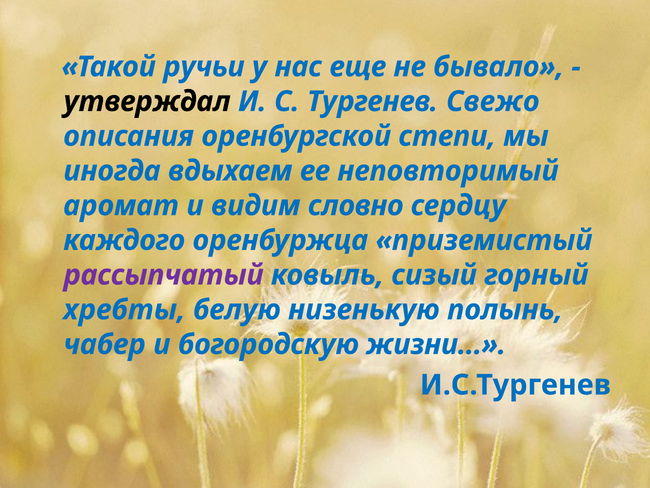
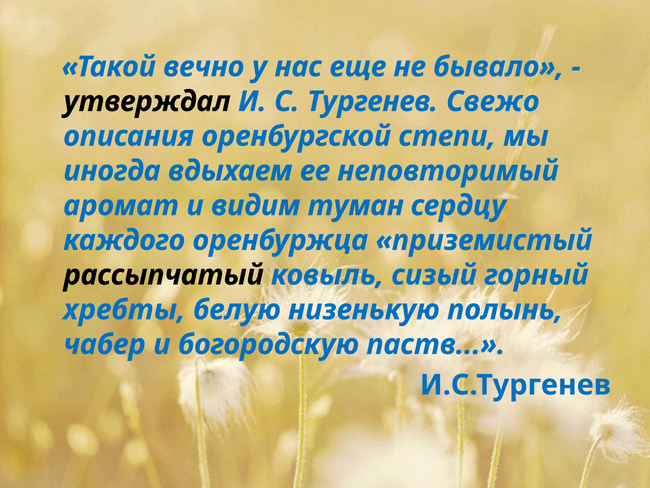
ручьи: ручьи -> вечно (204, 67)
словно: словно -> туман (356, 205)
рассыпчатый colour: purple -> black (163, 275)
жизни: жизни -> паств (436, 344)
